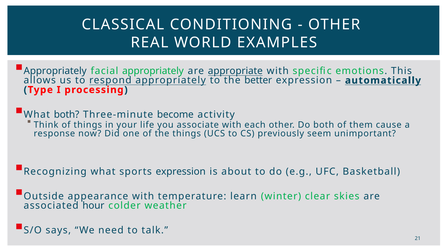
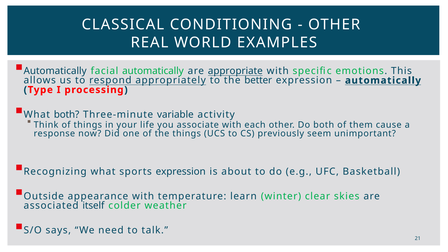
Appropriately: Appropriately -> Automatically (55, 71)
facial appropriately: appropriately -> automatically (153, 71)
become: become -> variable (175, 115)
hour: hour -> itself (93, 206)
